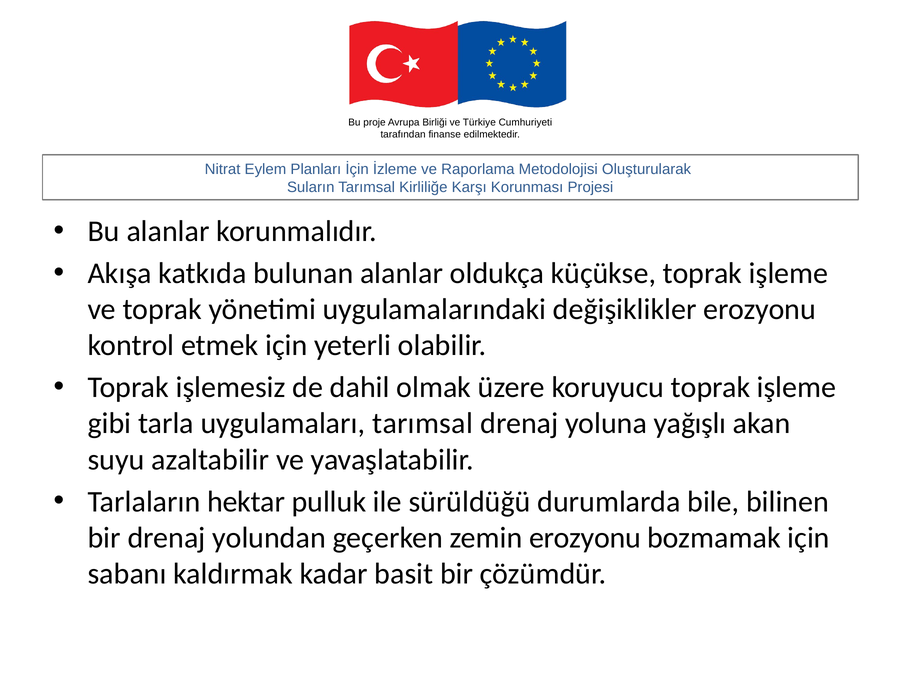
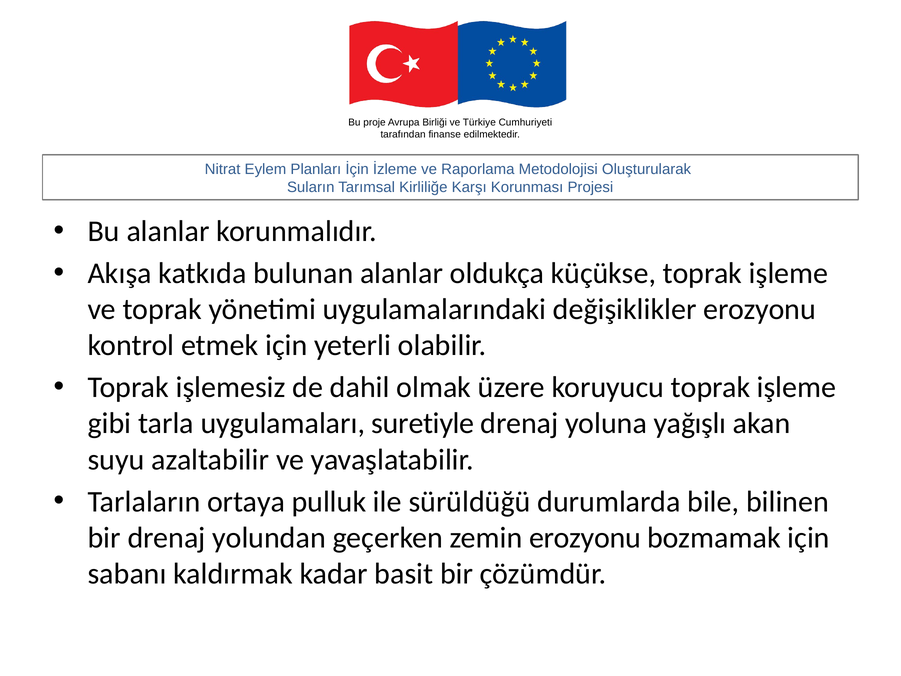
uygulamaları tarımsal: tarımsal -> suretiyle (423, 423)
hektar: hektar -> ortaya (246, 501)
